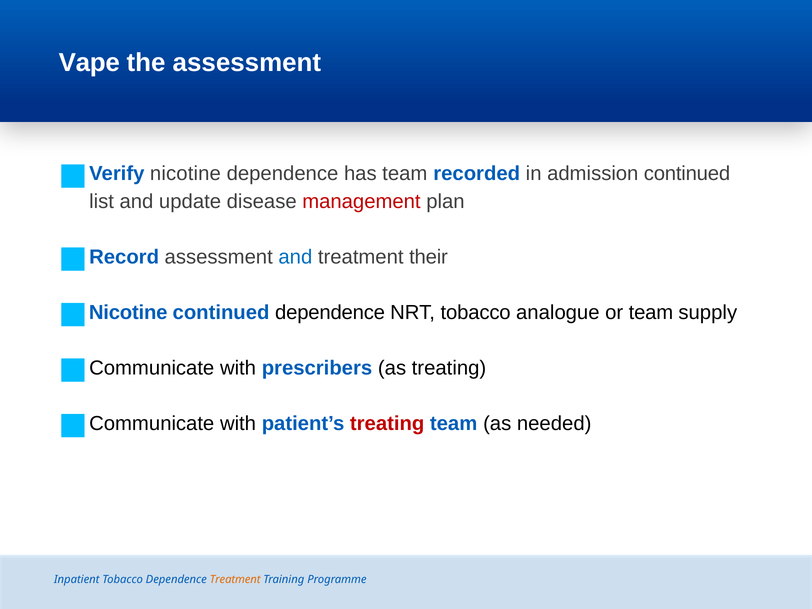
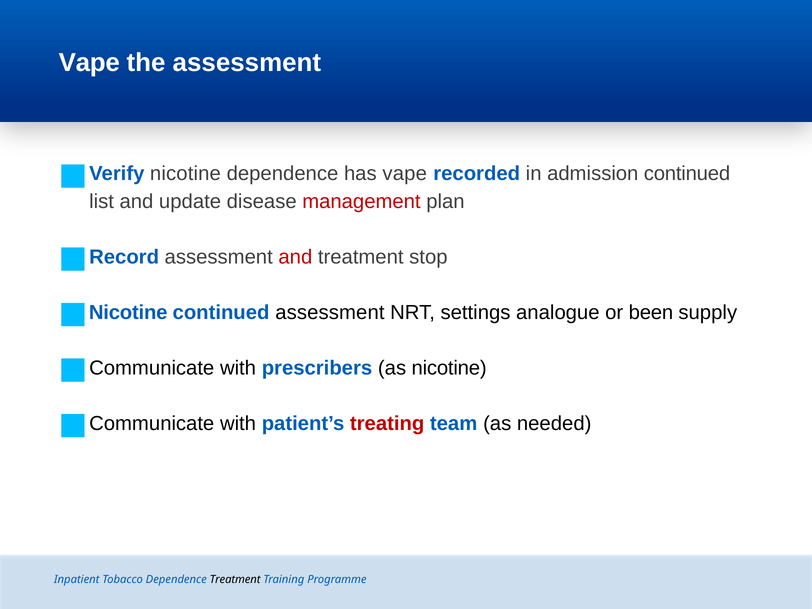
has team: team -> vape (405, 174)
and colour: blue -> red (295, 257)
their: their -> stop (428, 257)
continued dependence: dependence -> assessment (330, 313)
NRT tobacco: tobacco -> settings (476, 313)
or team: team -> been (651, 313)
as treating: treating -> nicotine (449, 368)
Treatment colour: orange -> black (235, 579)
